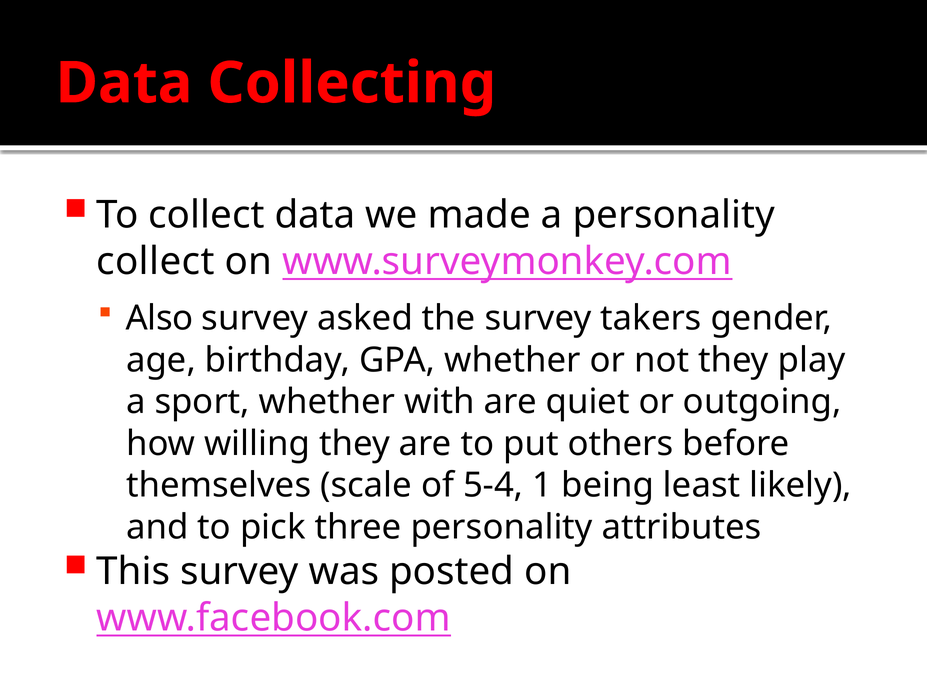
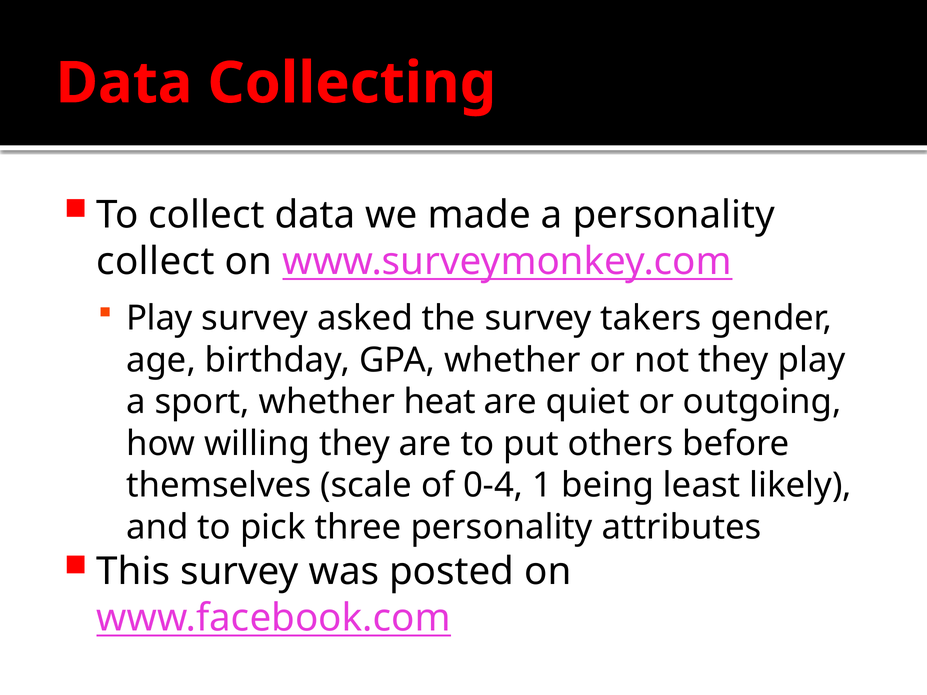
Also: Also -> Play (159, 319)
with: with -> heat (440, 402)
5-4: 5-4 -> 0-4 (493, 486)
